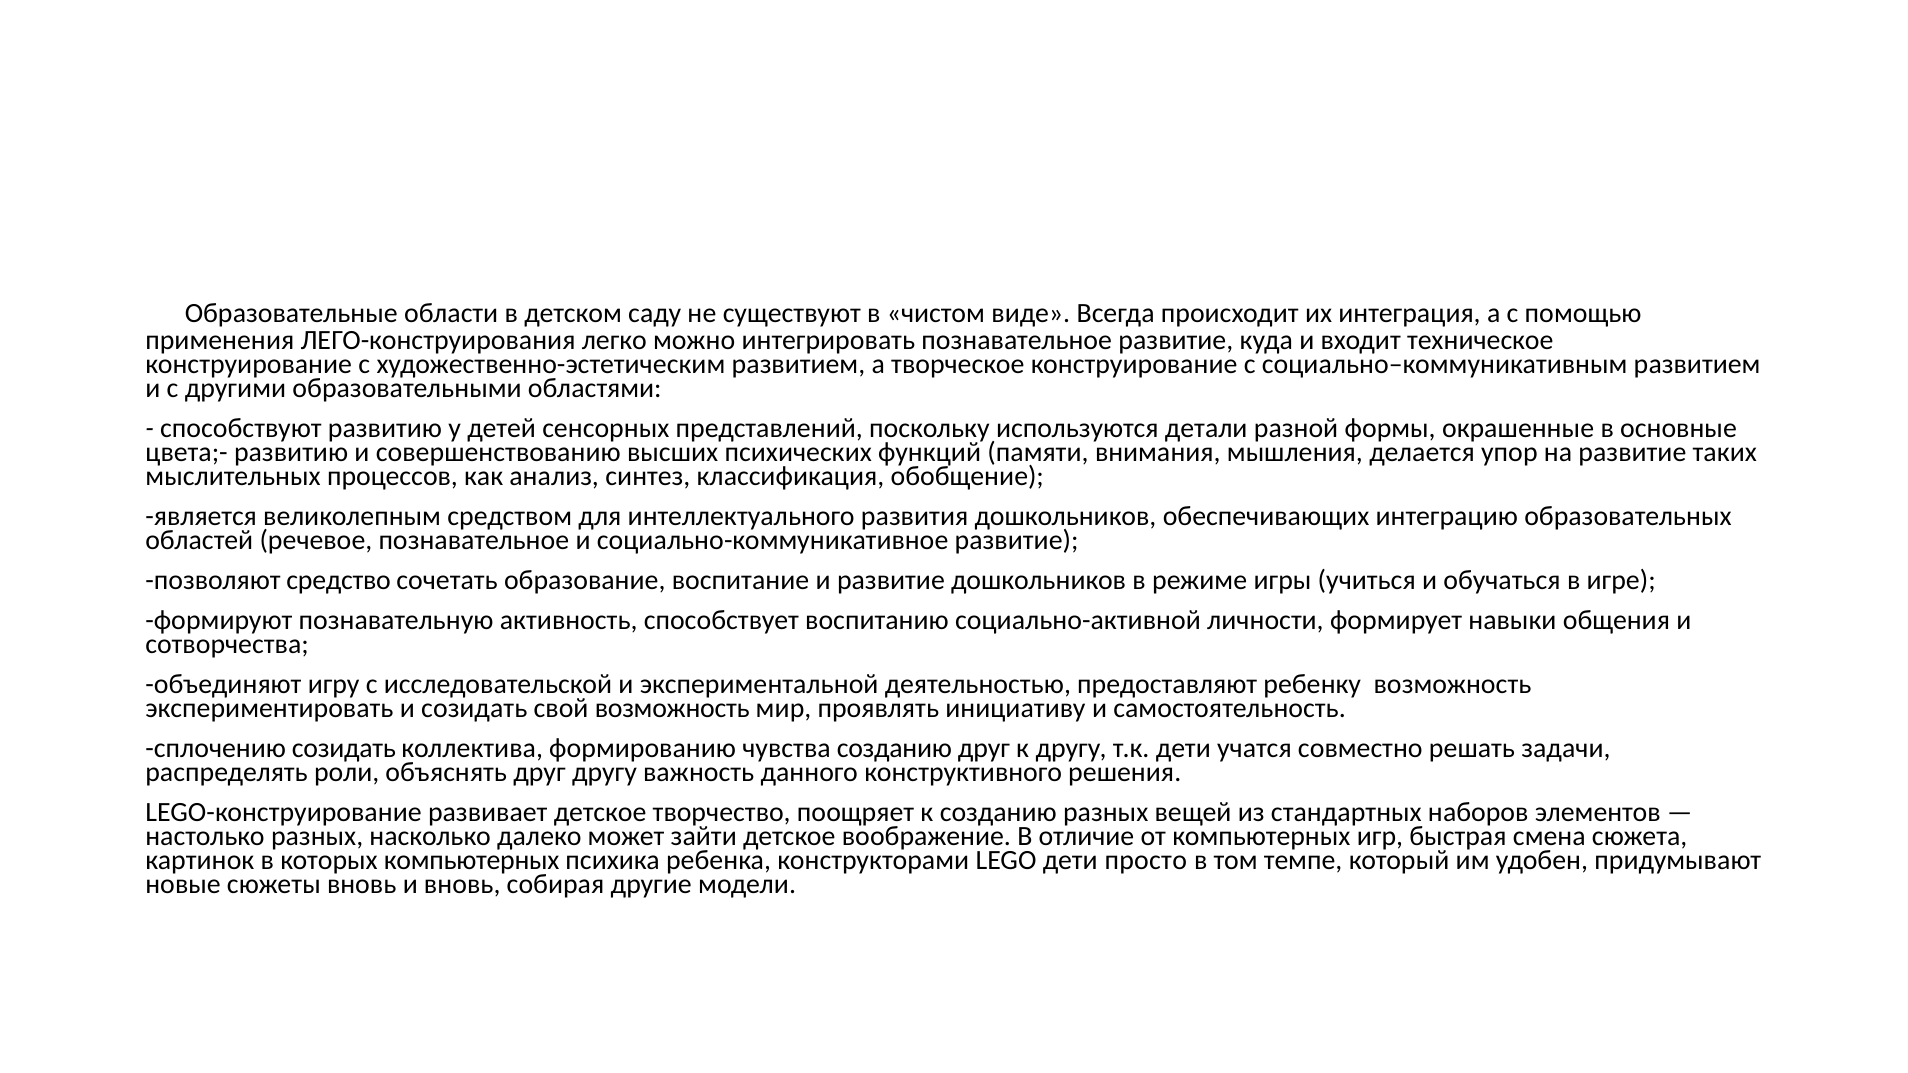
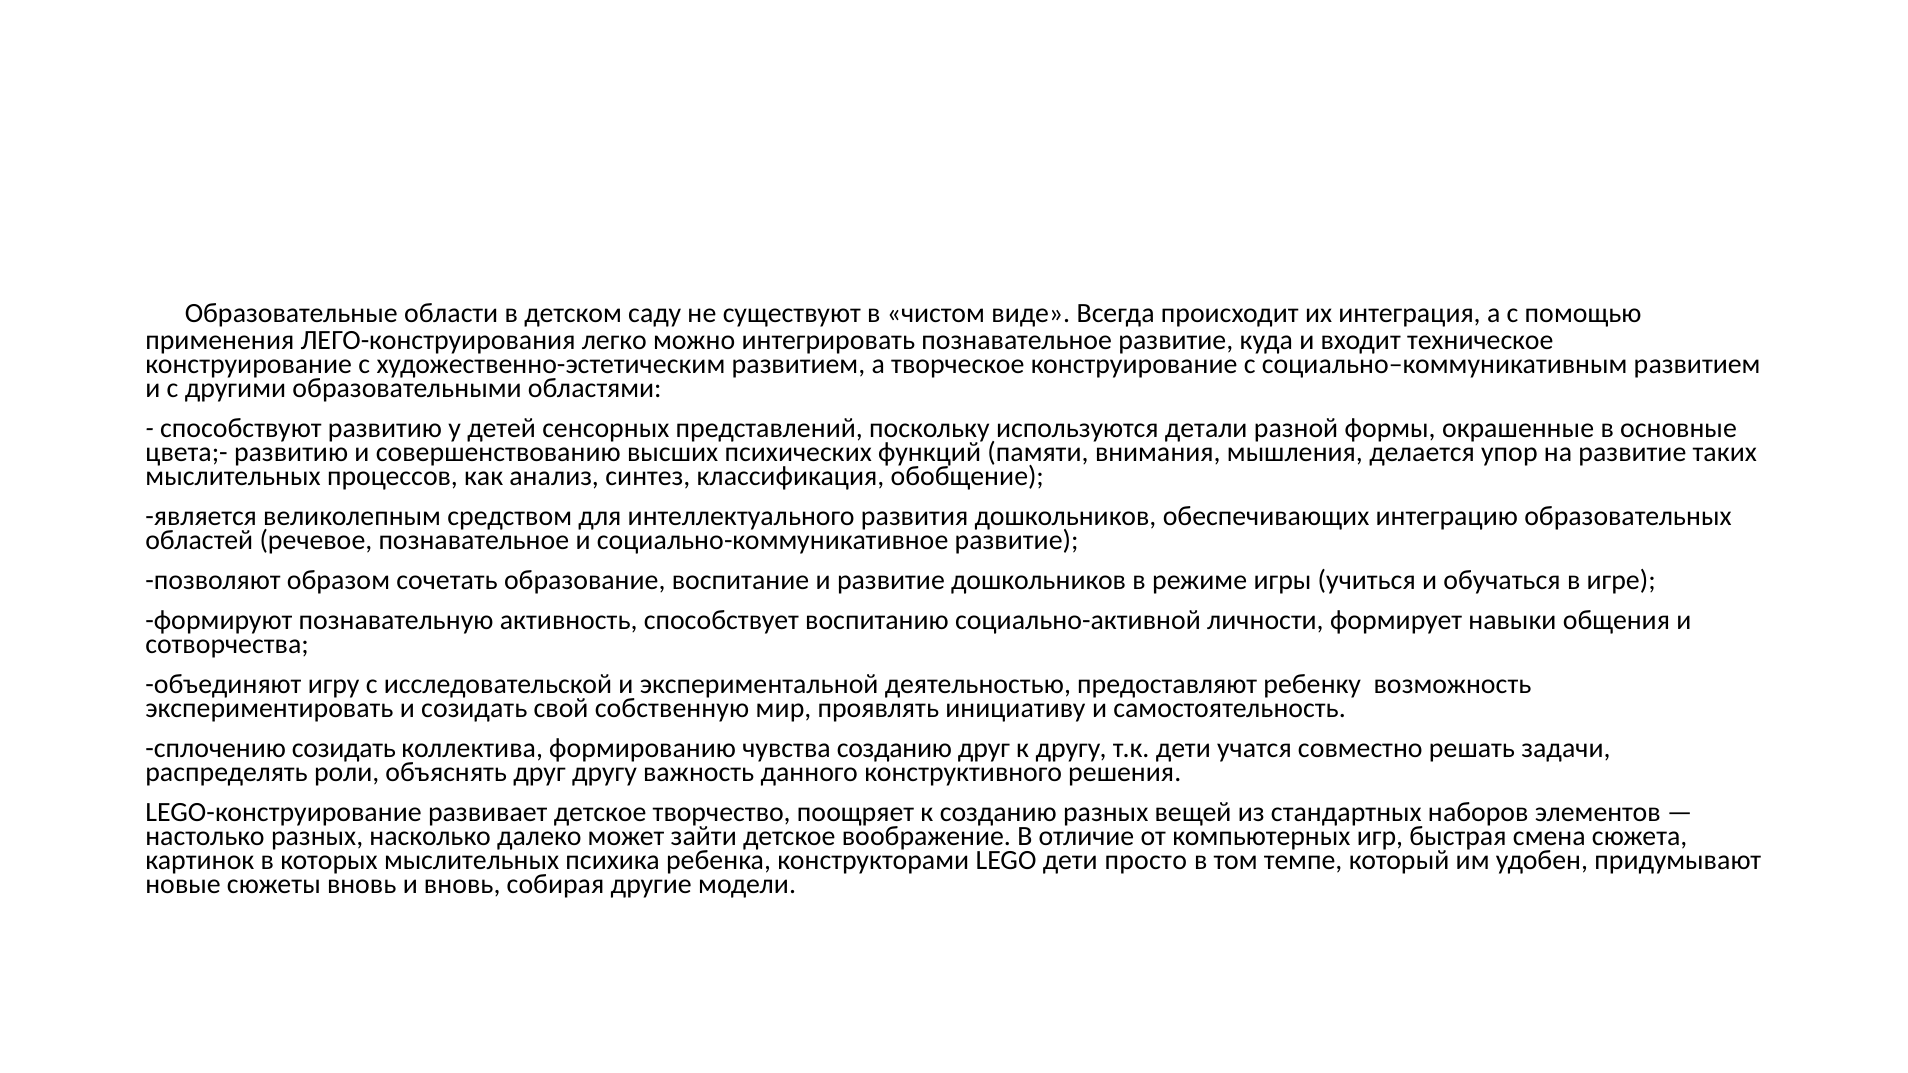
средство: средство -> образом (338, 581)
свой возможность: возможность -> собственную (672, 709)
которых компьютерных: компьютерных -> мыслительных (472, 861)
